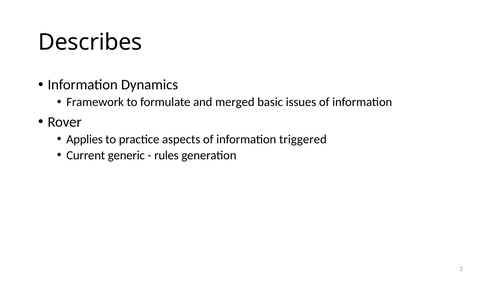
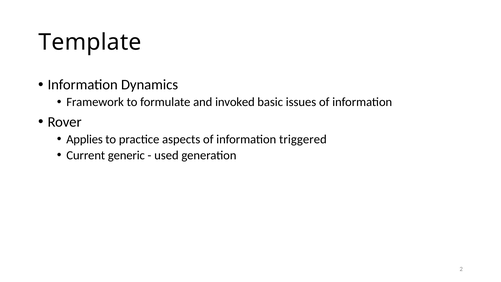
Describes: Describes -> Template (90, 42)
merged: merged -> invoked (235, 102)
rules: rules -> used (166, 155)
